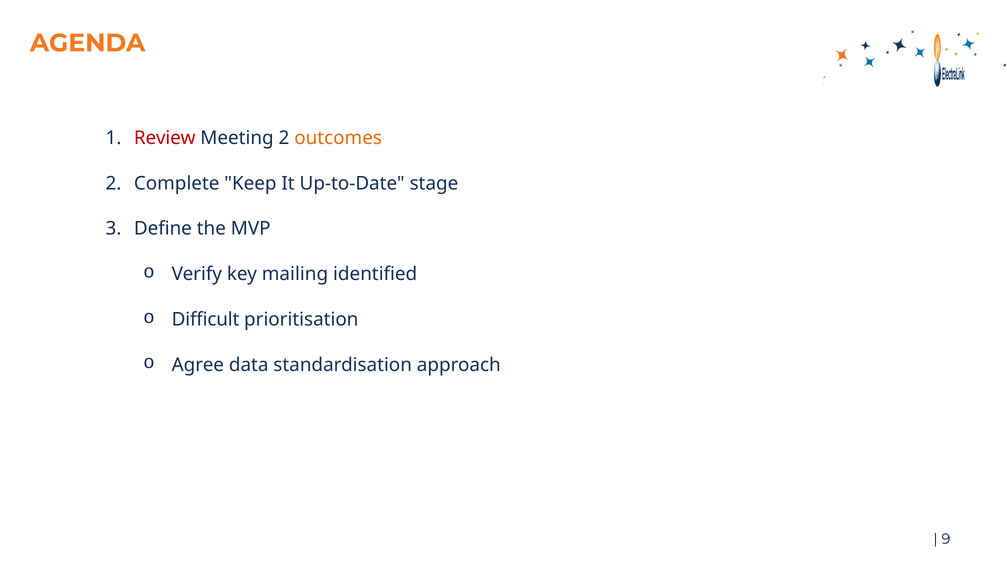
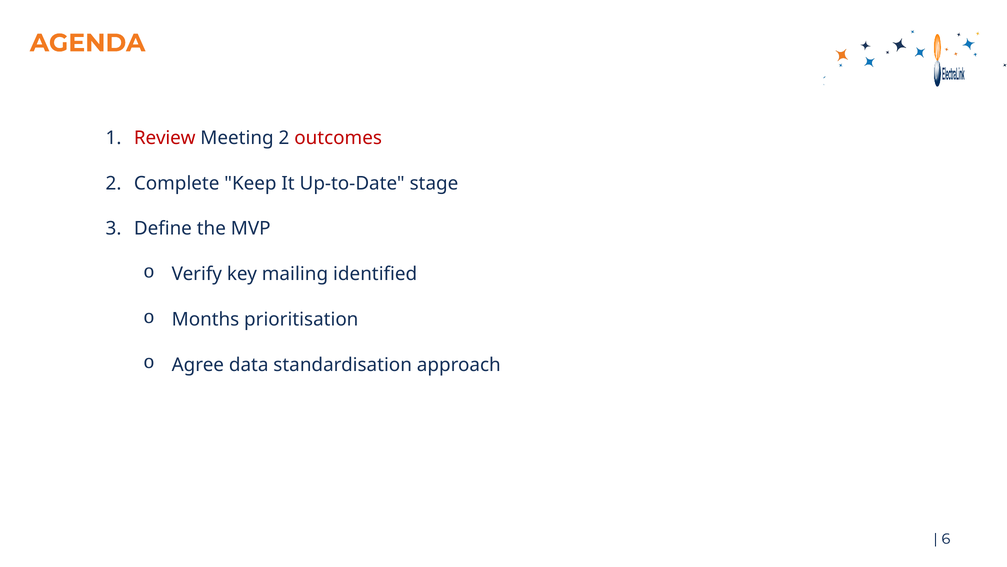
outcomes colour: orange -> red (338, 138)
Difficult: Difficult -> Months (205, 319)
9: 9 -> 6 (946, 538)
